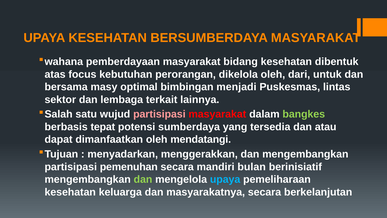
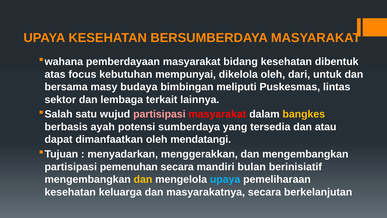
perorangan: perorangan -> mempunyai (186, 74)
optimal: optimal -> budaya (139, 87)
menjadi: menjadi -> meliputi (236, 87)
bangkes colour: light green -> yellow (304, 114)
tepat: tepat -> ayah (103, 127)
dan colour: light green -> yellow (143, 179)
